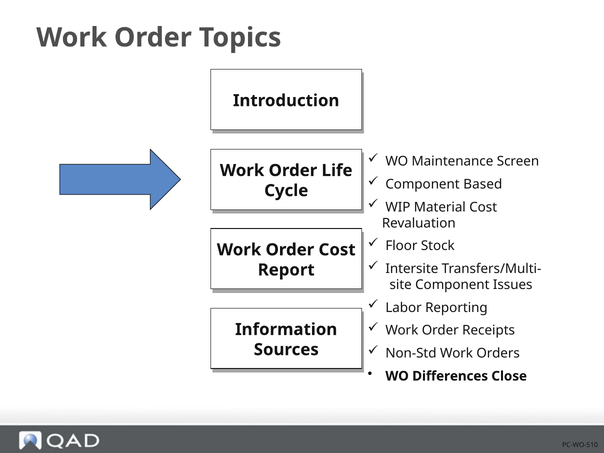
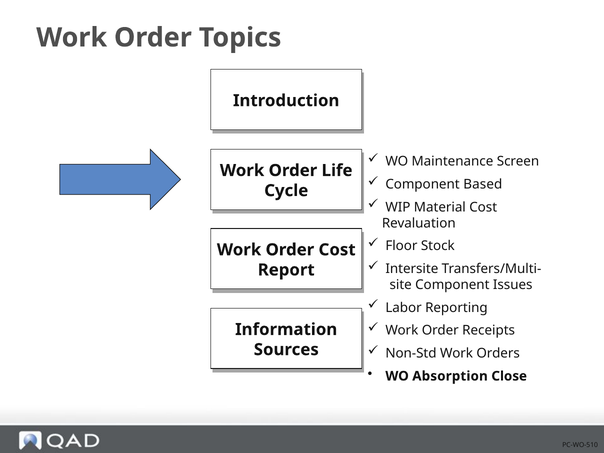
Differences: Differences -> Absorption (450, 376)
